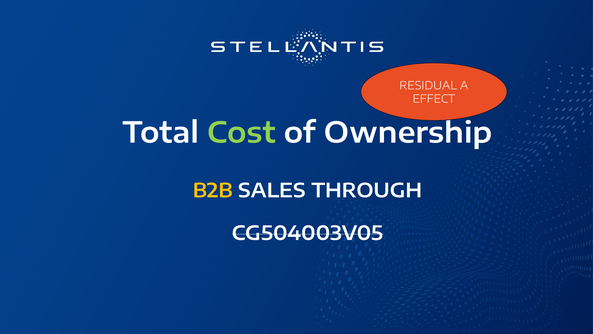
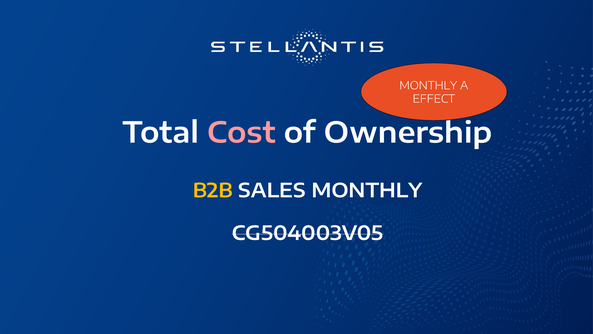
RESIDUAL: RESIDUAL -> MONTHLY (428, 86)
Cost colour: light green -> pink (241, 133)
SALES THROUGH: THROUGH -> MONTHLY (367, 191)
